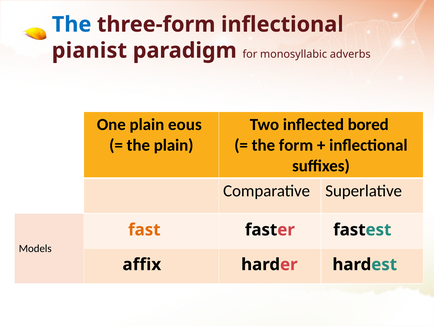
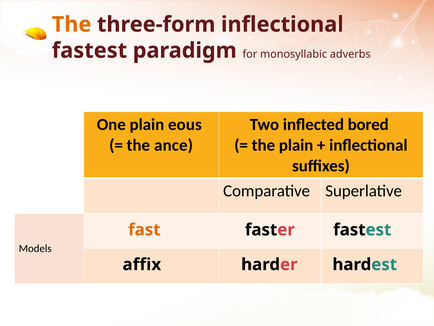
The colour: blue -> orange (72, 24)
pianist: pianist -> fastest (89, 50)
the plain: plain -> ance (174, 145)
the form: form -> plain (296, 145)
